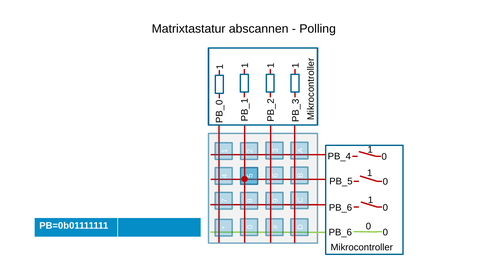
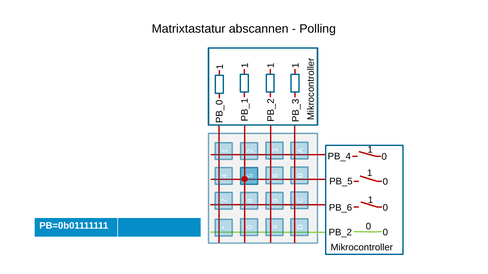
PB_6: PB_6 -> PB_2 (340, 233)
